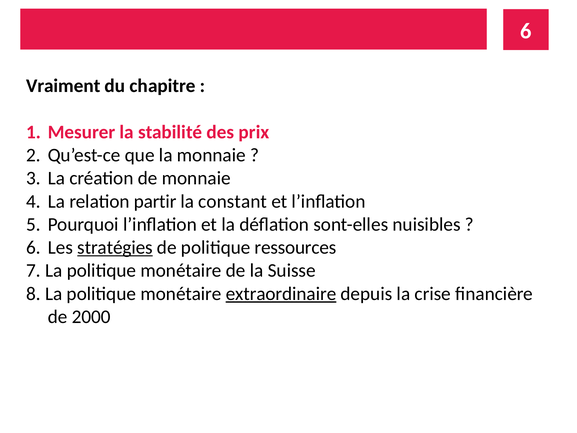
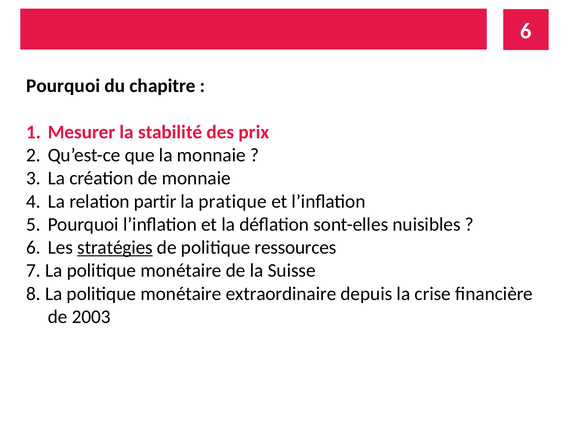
Vraiment: Vraiment -> Pourquoi (63, 86)
constant: constant -> pratique (233, 201)
extraordinaire underline: present -> none (281, 294)
2000: 2000 -> 2003 (91, 317)
